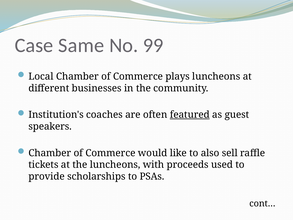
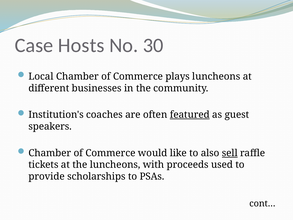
Same: Same -> Hosts (81, 45)
99: 99 -> 30 (153, 45)
sell underline: none -> present (230, 153)
